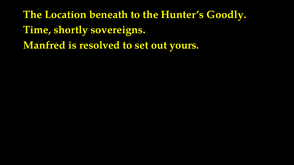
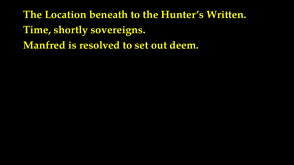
Goodly: Goodly -> Written (226, 15)
yours: yours -> deem (184, 45)
